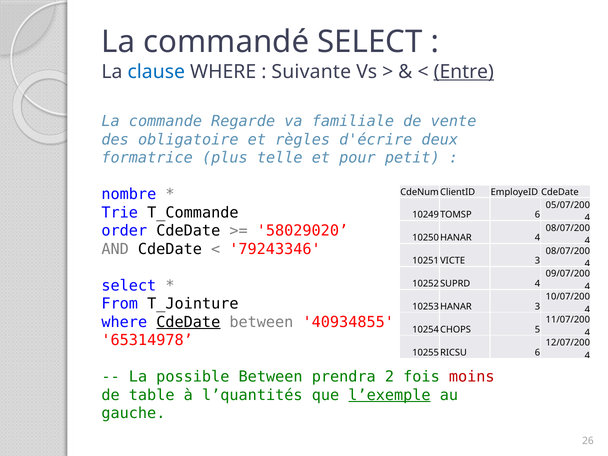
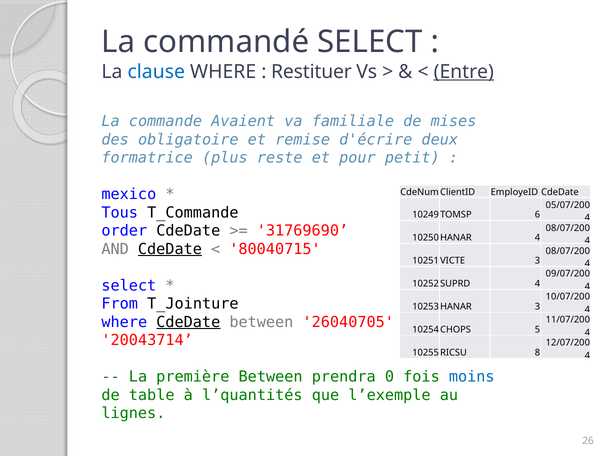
Suivante: Suivante -> Restituer (311, 72)
Regarde: Regarde -> Avaient (243, 121)
vente: vente -> mises (454, 121)
règles: règles -> remise (303, 140)
telle: telle -> reste (280, 158)
nombre: nombre -> mexico (129, 194)
Trie: Trie -> Tous (120, 213)
58029020: 58029020 -> 31769690 (302, 231)
CdeDate underline: none -> present (170, 249)
79243346: 79243346 -> 80040715 (275, 249)
40934855: 40934855 -> 26040705 (348, 322)
65314978: 65314978 -> 20043714 (147, 340)
6: 6 -> 8 (537, 352)
possible: possible -> première (193, 377)
2: 2 -> 0 (389, 377)
moins colour: red -> blue (472, 377)
l’exemple underline: present -> none (389, 395)
gauche: gauche -> lignes (133, 413)
